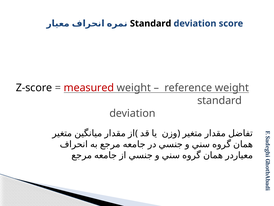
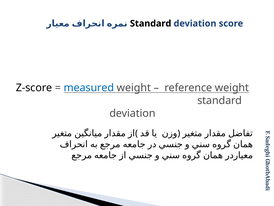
measured colour: red -> blue (89, 87)
